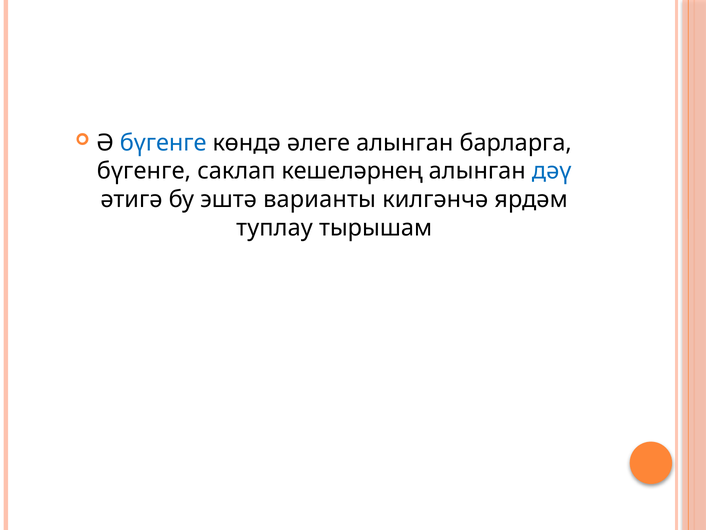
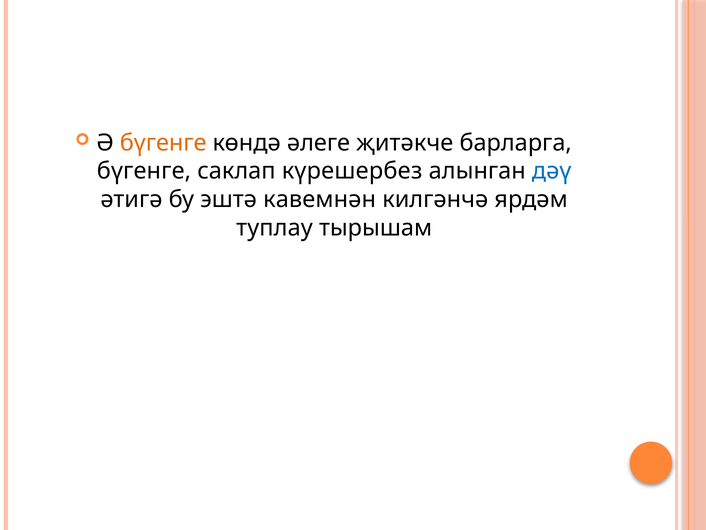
бүгенге colour: blue -> orange (163, 143)
әлеге алынган: алынган -> җитәкче (405, 143)
кешеләрнең: кешеләрнең -> күрешербез (352, 171)
варианты: варианты -> кавемнән (320, 199)
